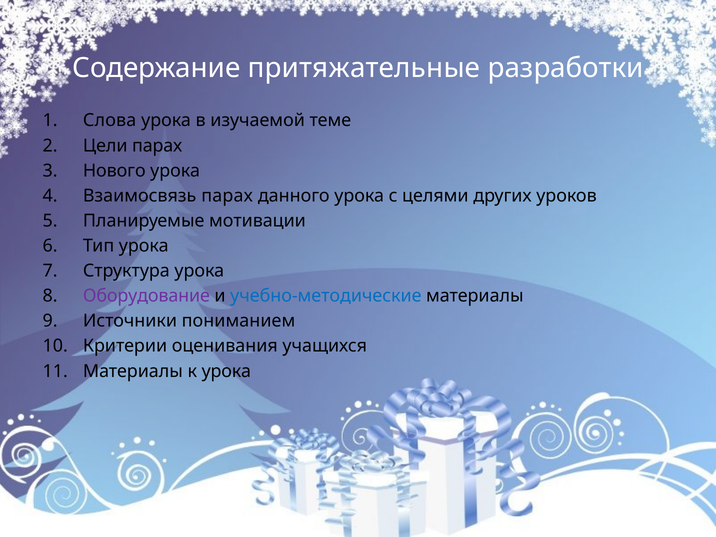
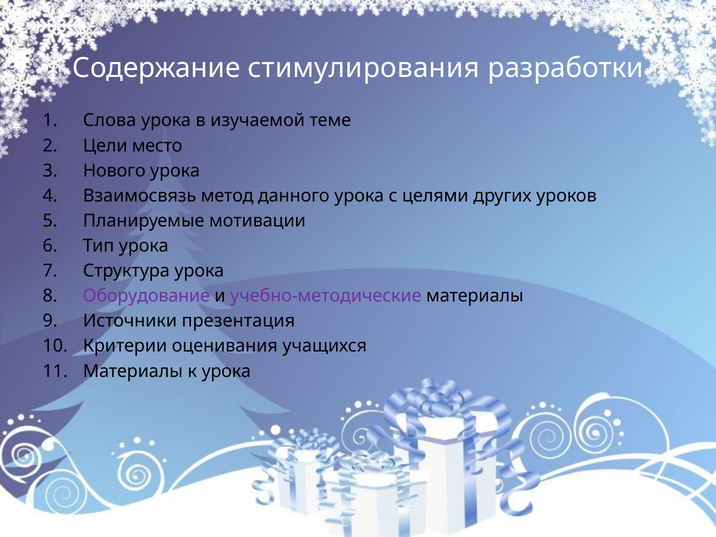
притяжательные: притяжательные -> стимулирования (364, 68)
Цели парах: парах -> место (157, 146)
Взаимосвязь парах: парах -> метод (227, 196)
учебно-методические colour: blue -> purple (326, 296)
пониманием: пониманием -> презентация (238, 321)
